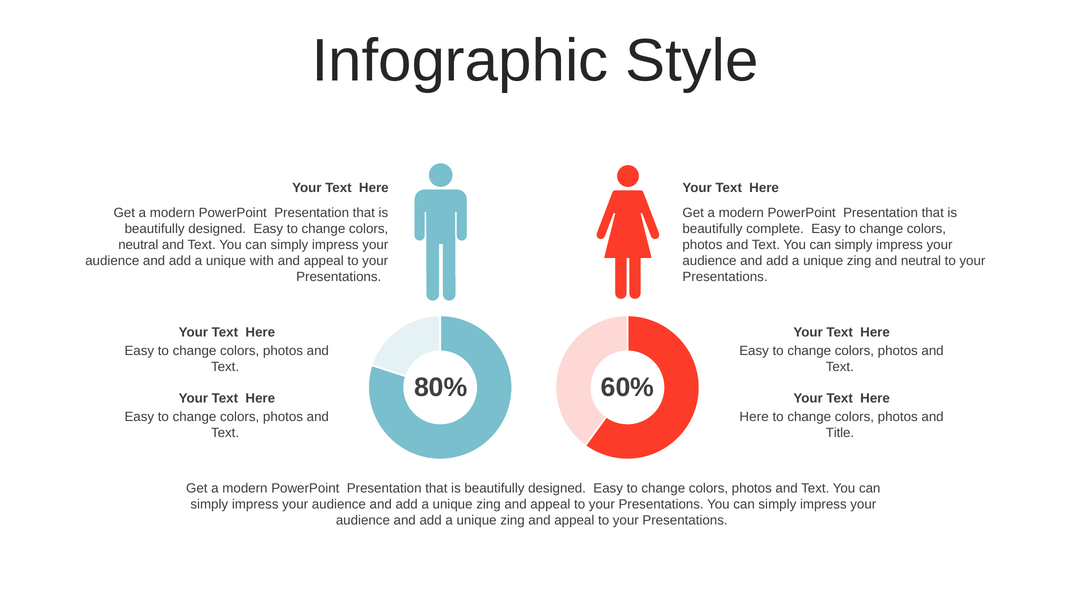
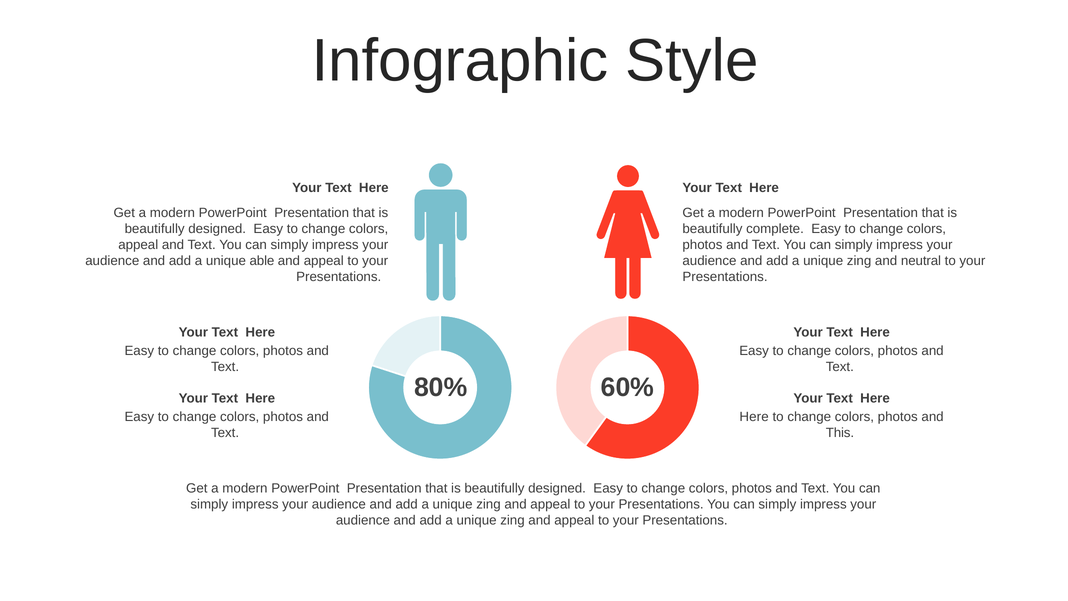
neutral: neutral -> appeal (138, 245)
with: with -> able (262, 261)
Title: Title -> This (840, 433)
